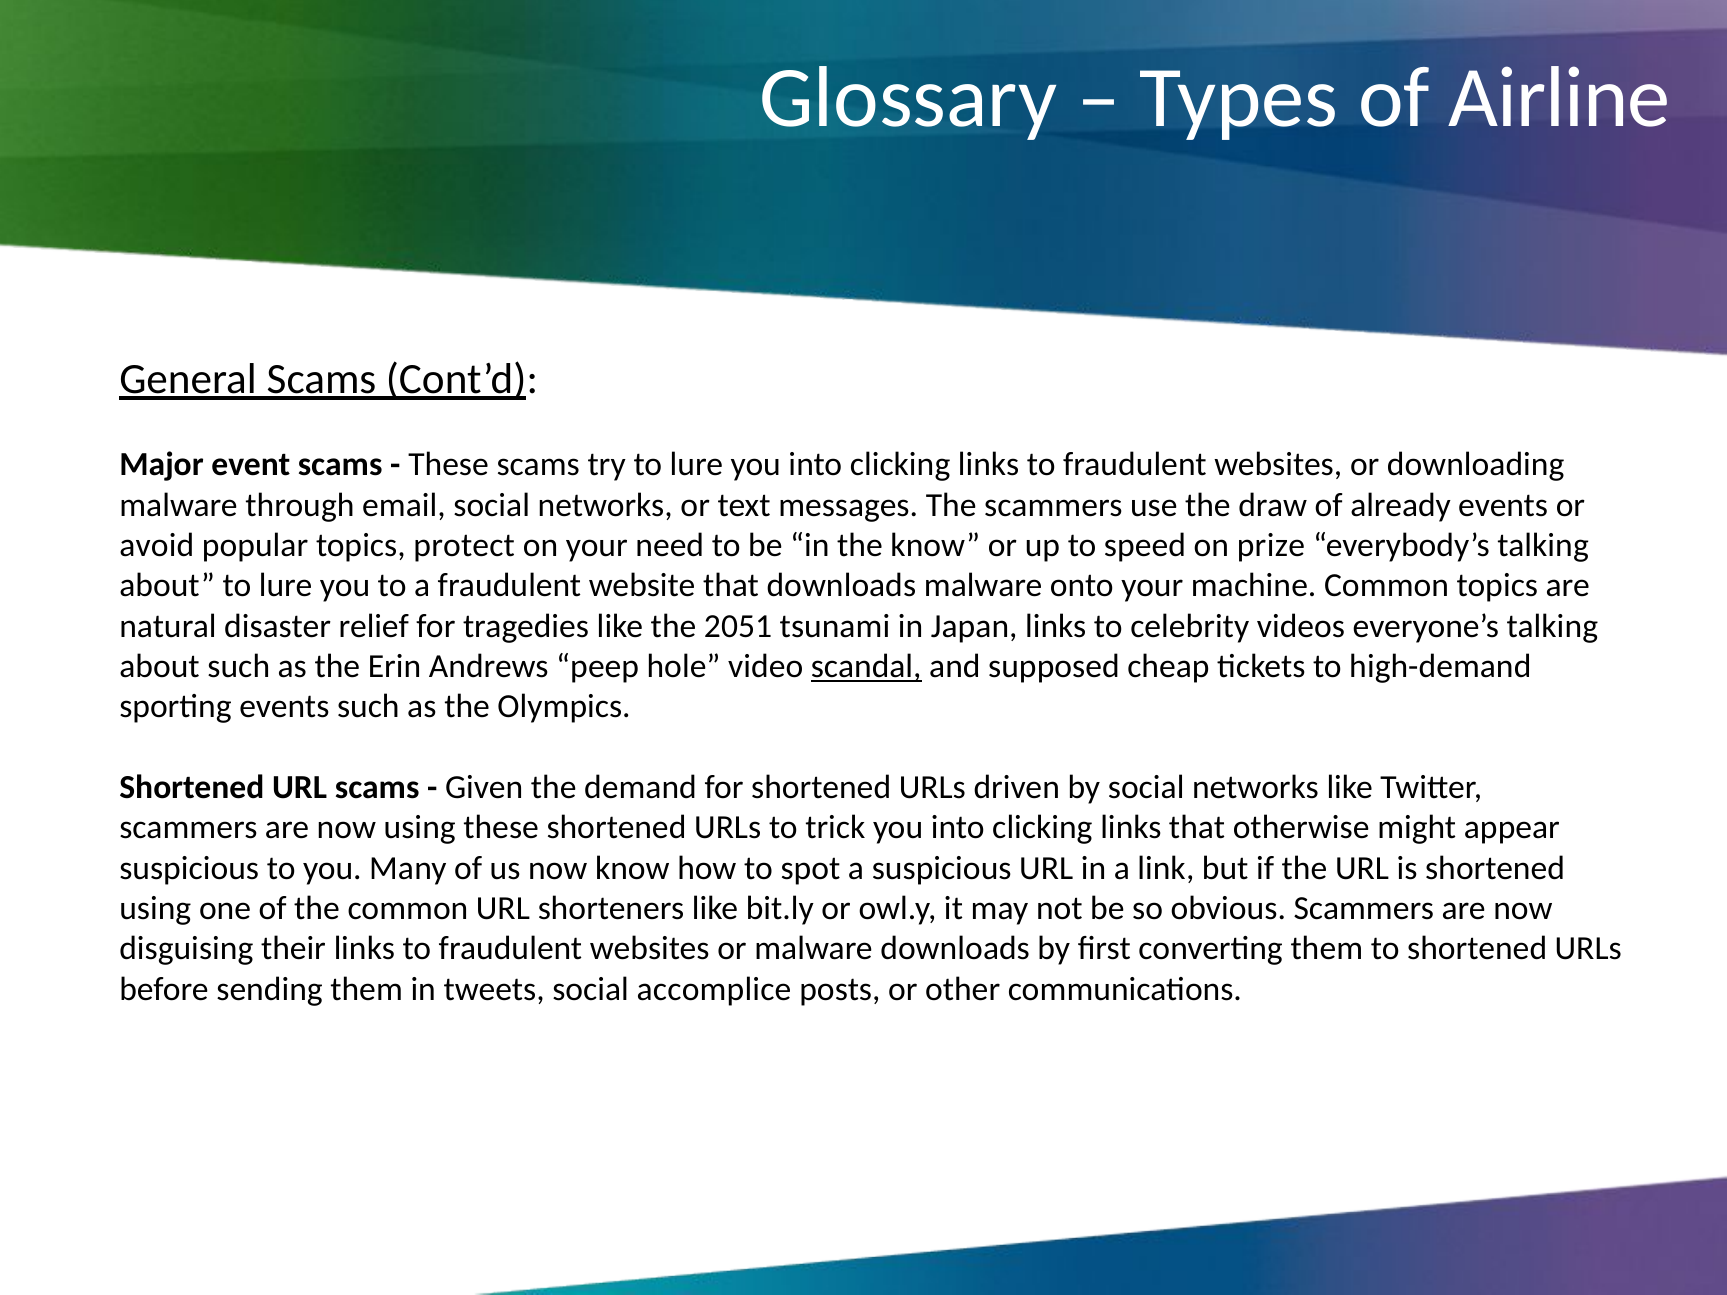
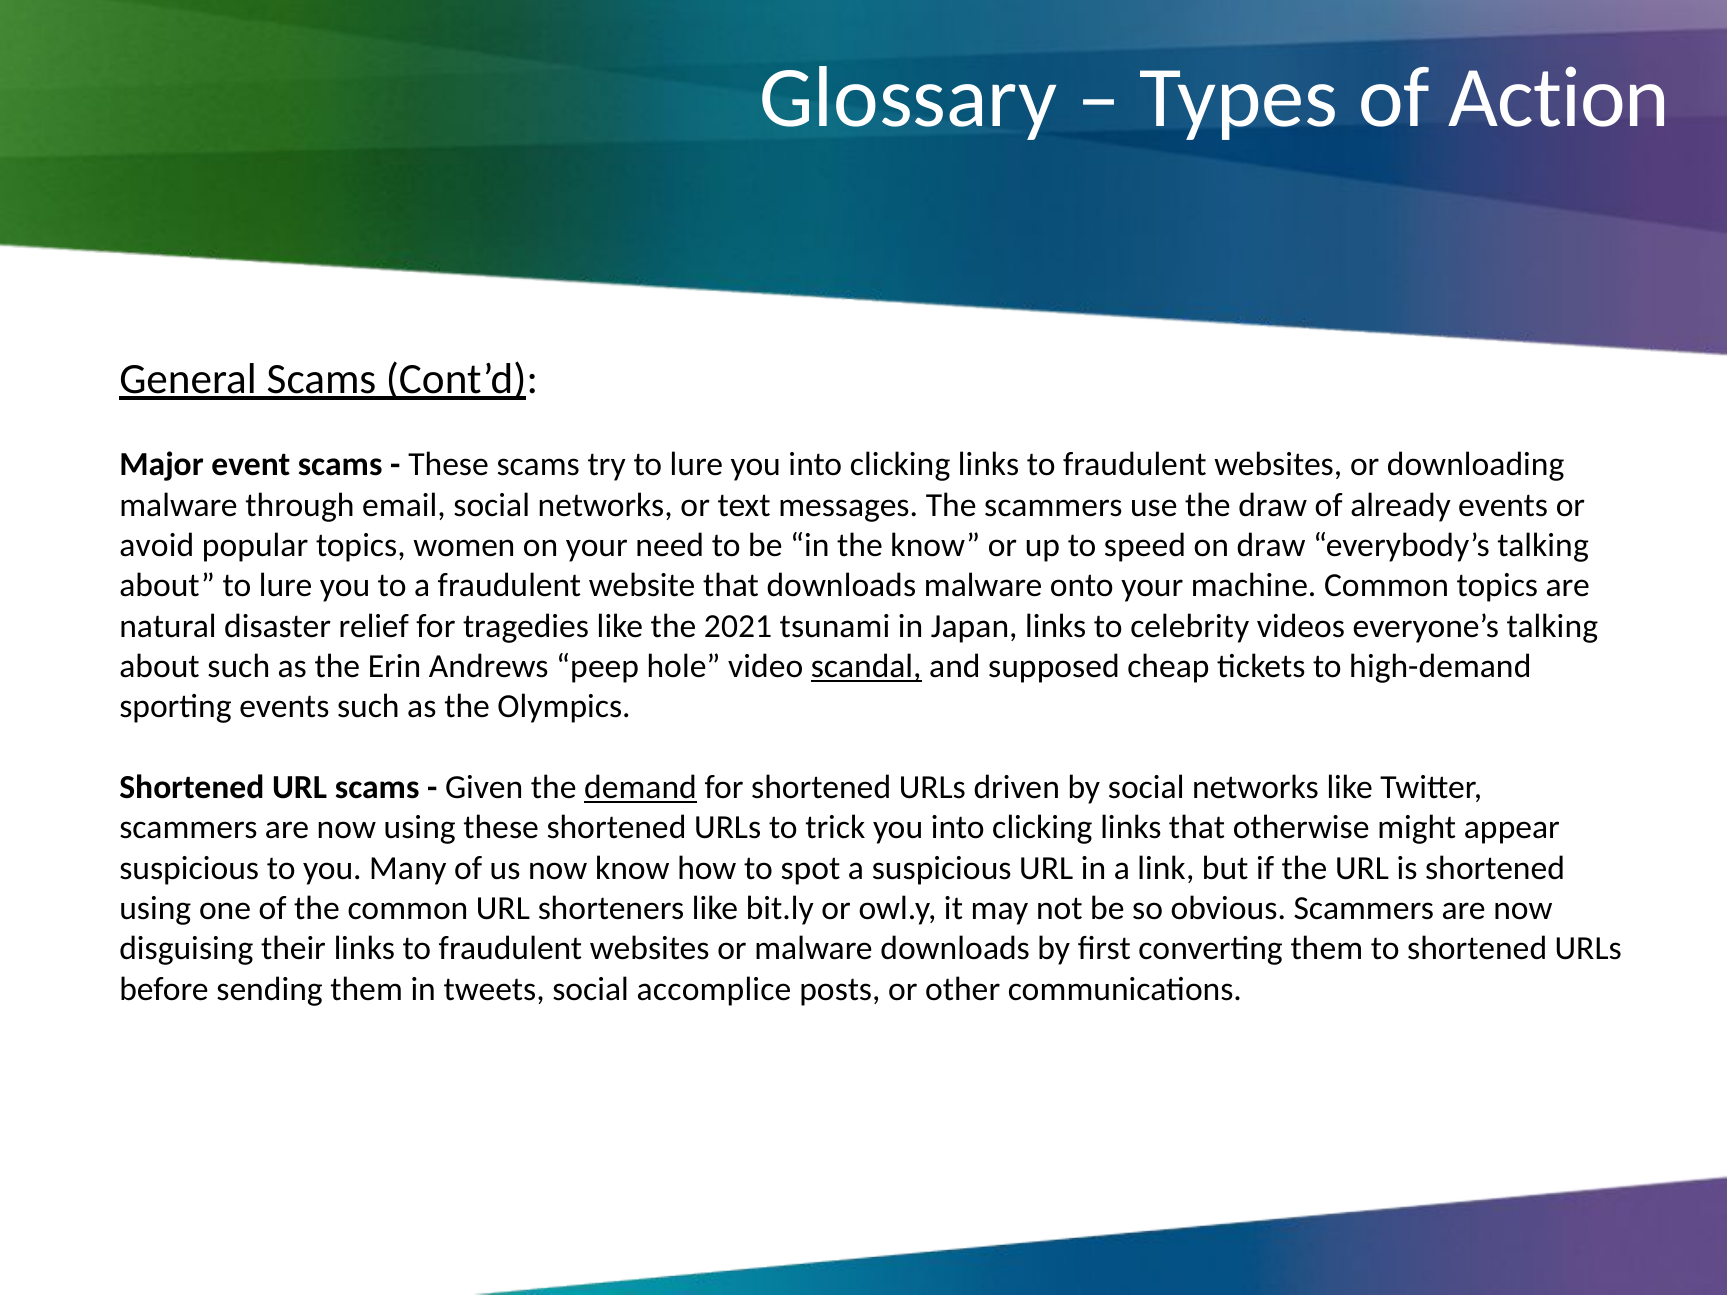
Airline: Airline -> Action (1560, 98)
protect: protect -> women (464, 546)
on prize: prize -> draw (1271, 546)
2051: 2051 -> 2021 (738, 626)
demand underline: none -> present (640, 788)
